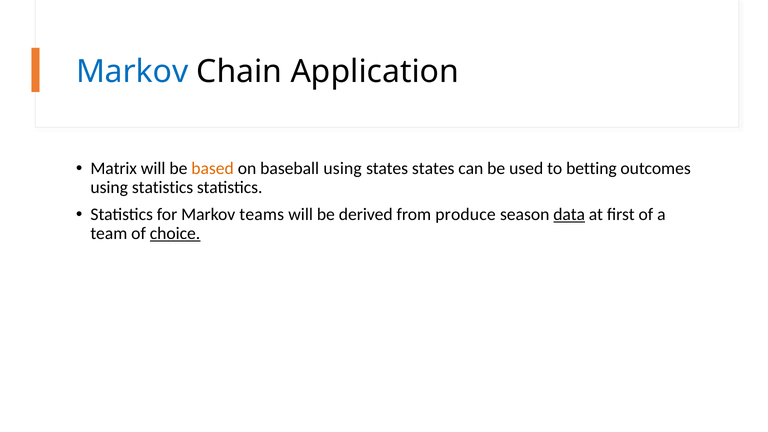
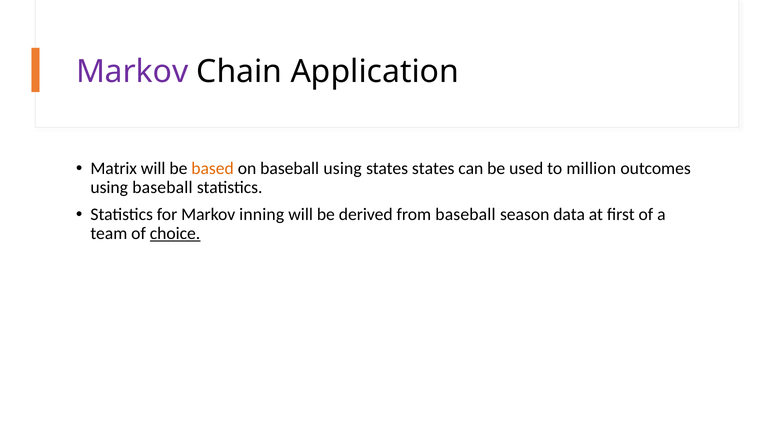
Markov colour: blue -> purple (132, 71)
betting: betting -> million (591, 169)
using statistics: statistics -> baseball (162, 188)
teams: teams -> inning (262, 215)
from produce: produce -> baseball (465, 215)
data underline: present -> none (569, 215)
